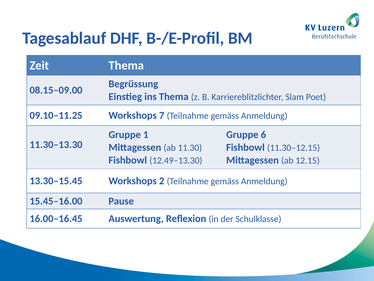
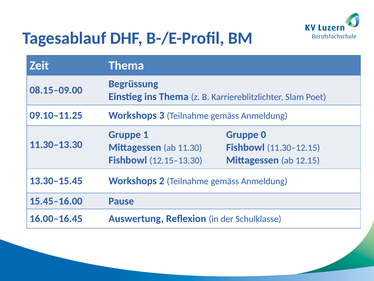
7: 7 -> 3 (162, 115)
6: 6 -> 0 (263, 134)
12.49–13.30: 12.49–13.30 -> 12.15–13.30 (176, 160)
